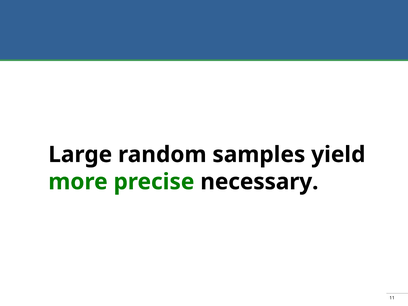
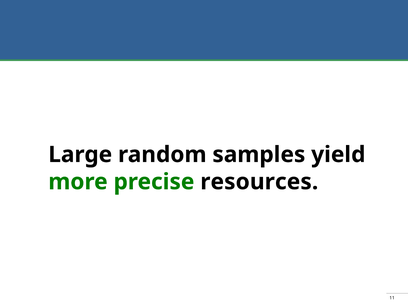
necessary: necessary -> resources (259, 182)
